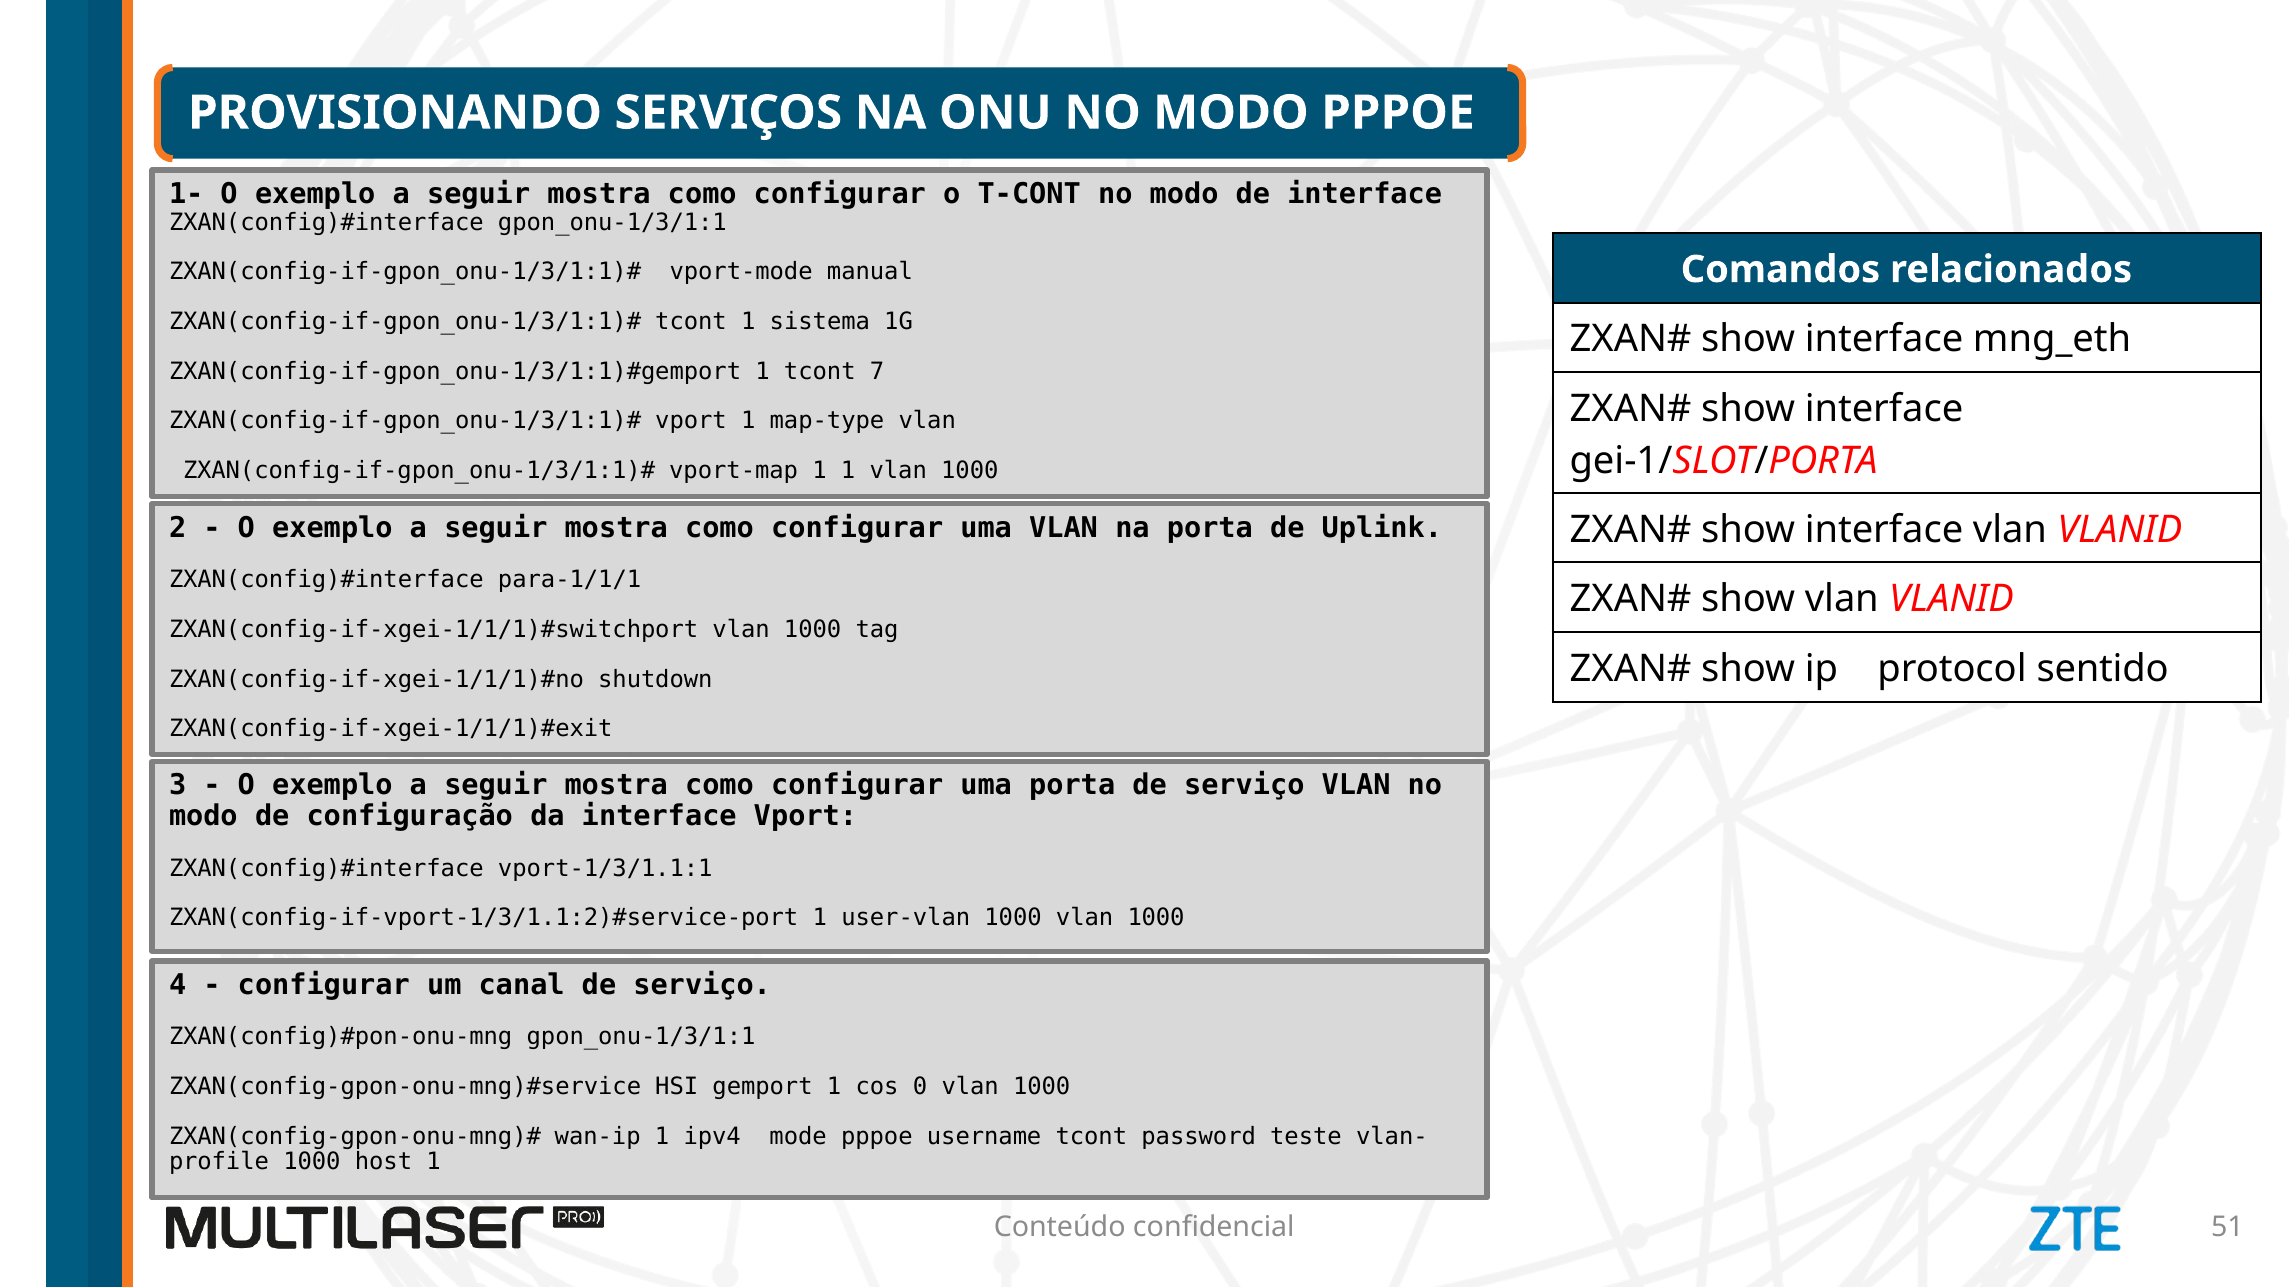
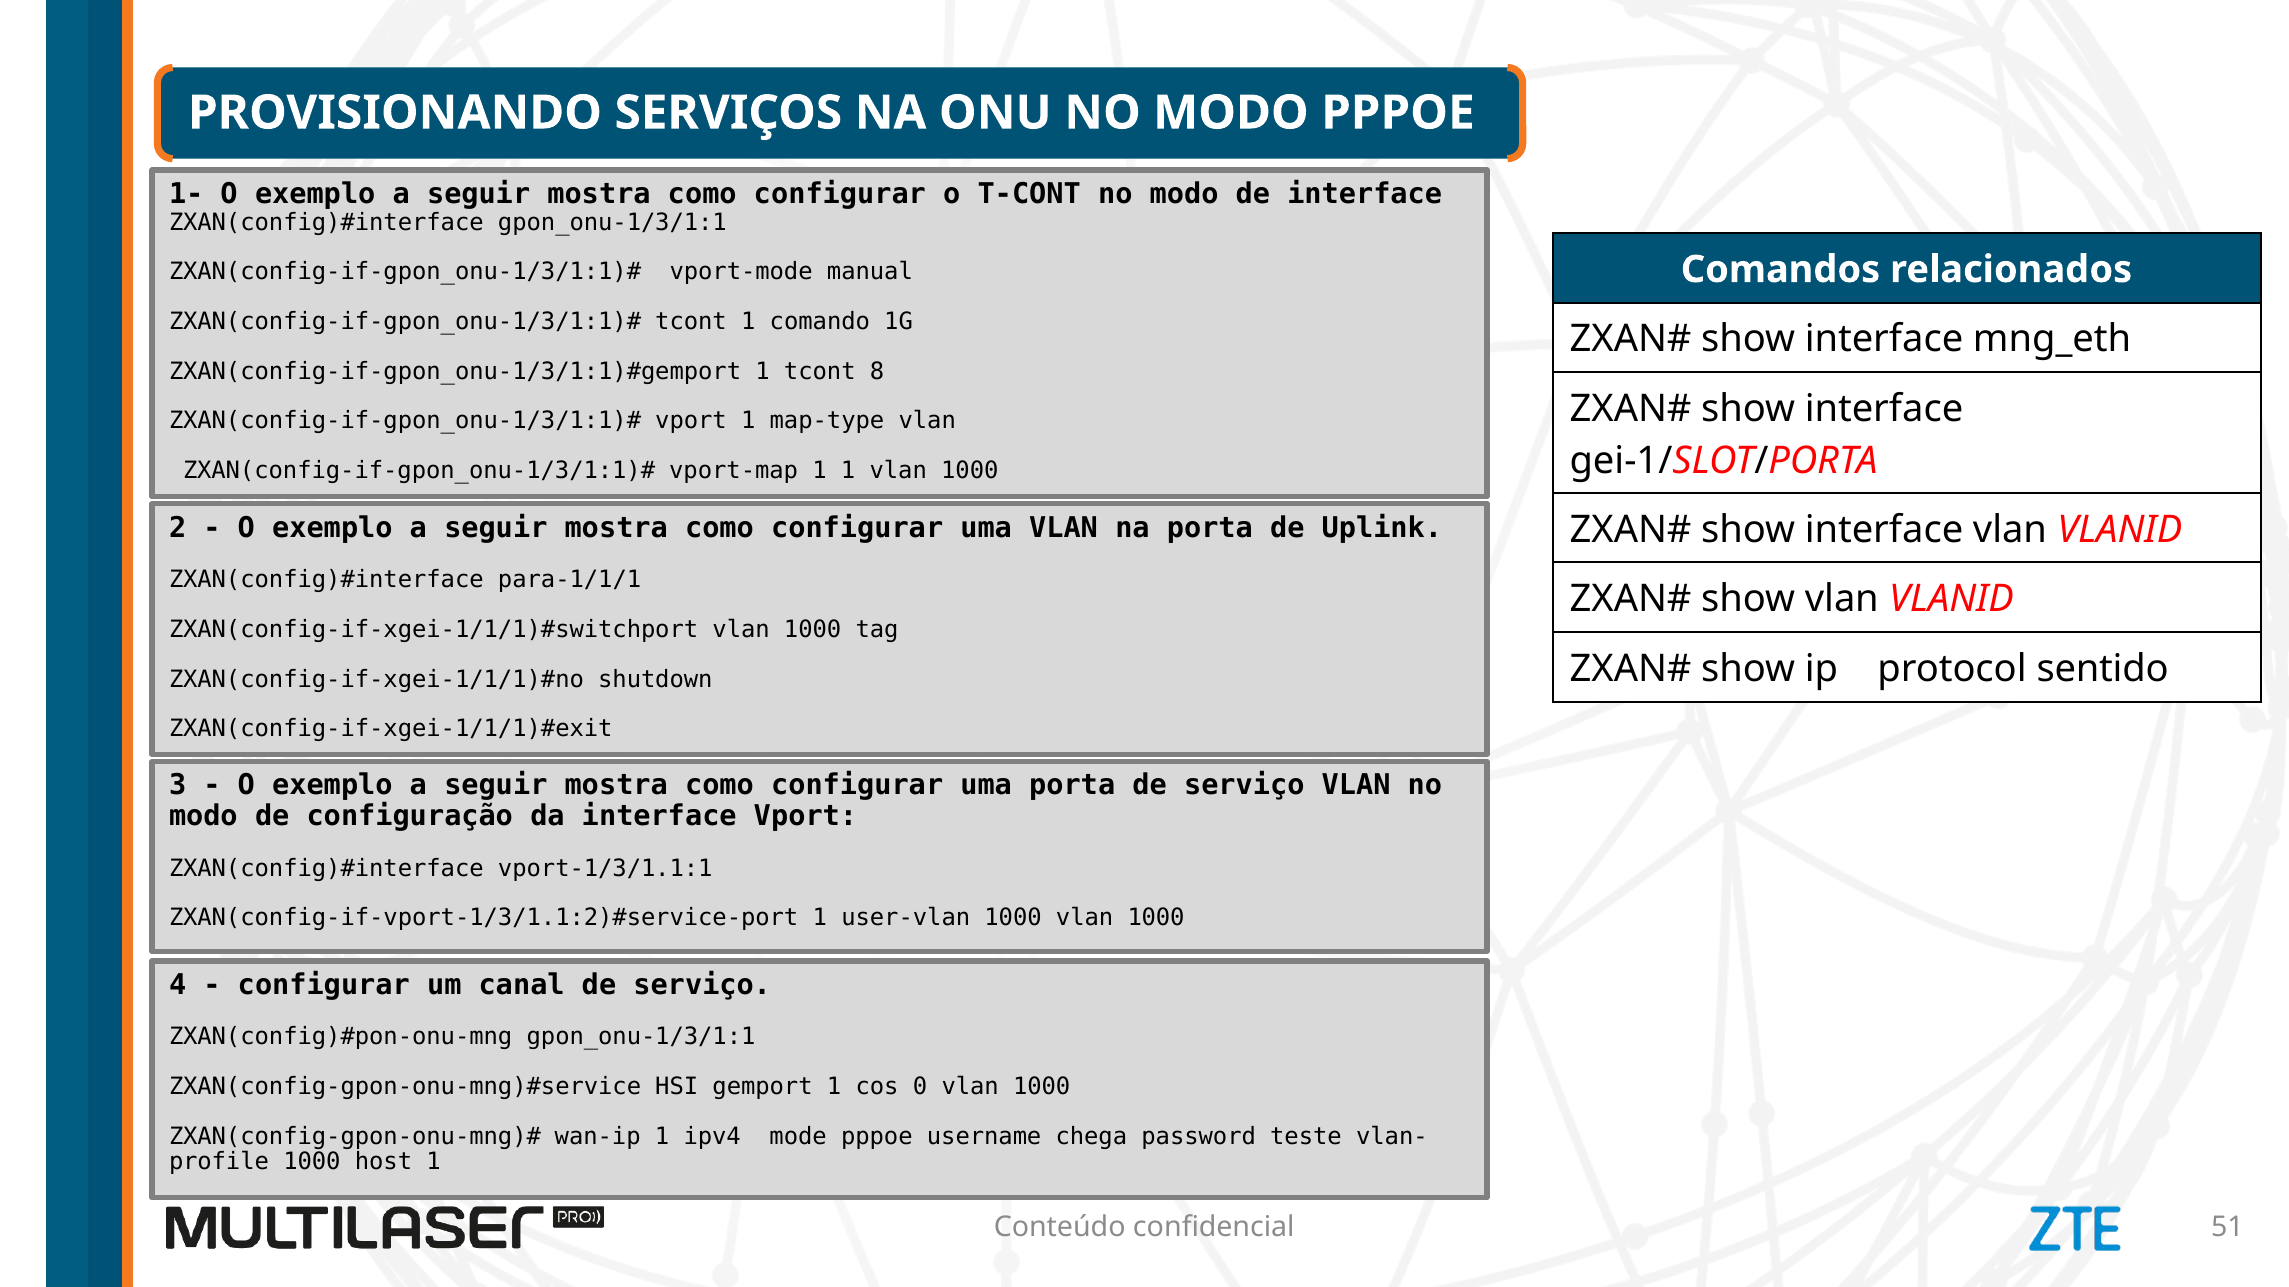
sistema: sistema -> comando (820, 322)
7: 7 -> 8 (877, 371)
username tcont: tcont -> chega (1091, 1137)
